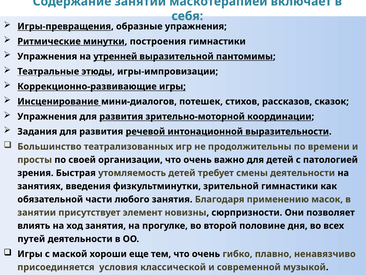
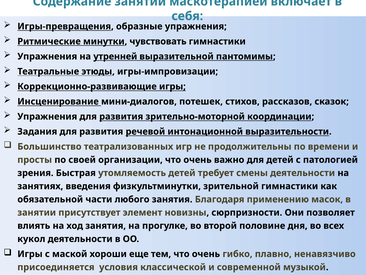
построения: построения -> чувствовать (158, 41)
путей: путей -> кукол (31, 239)
